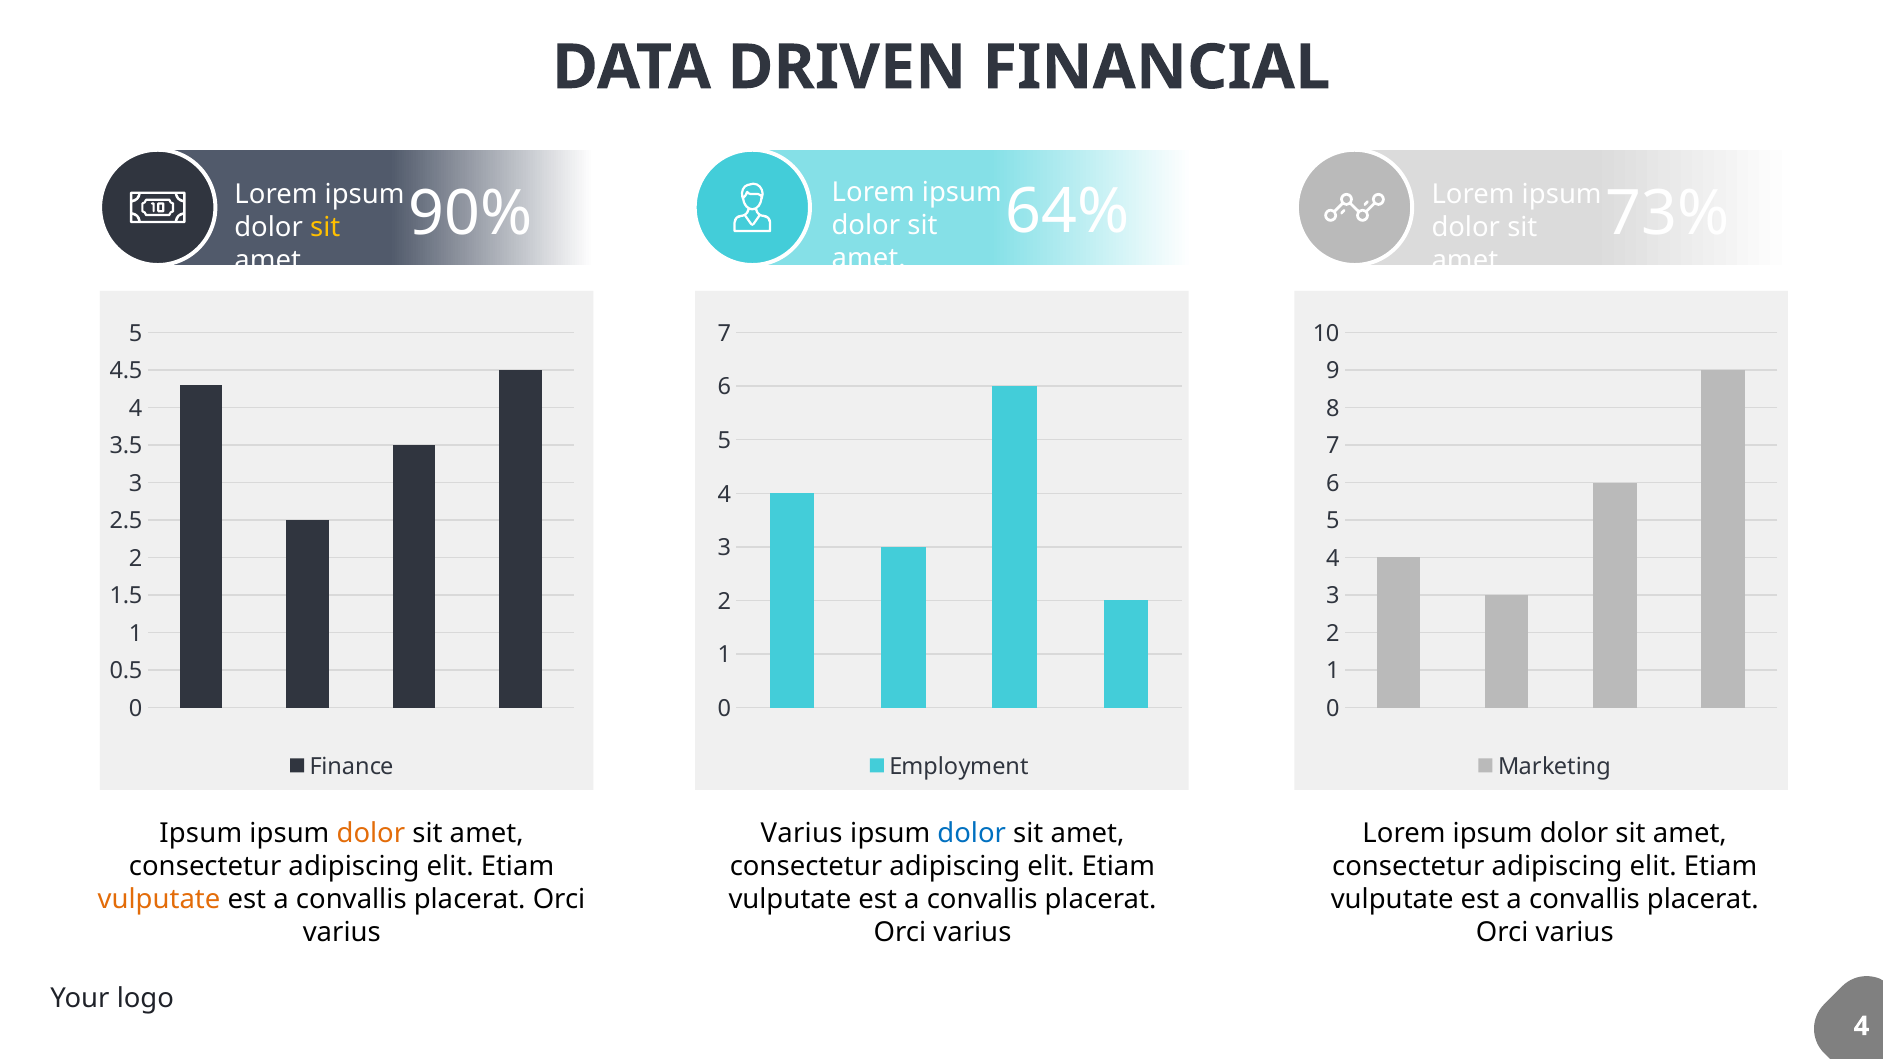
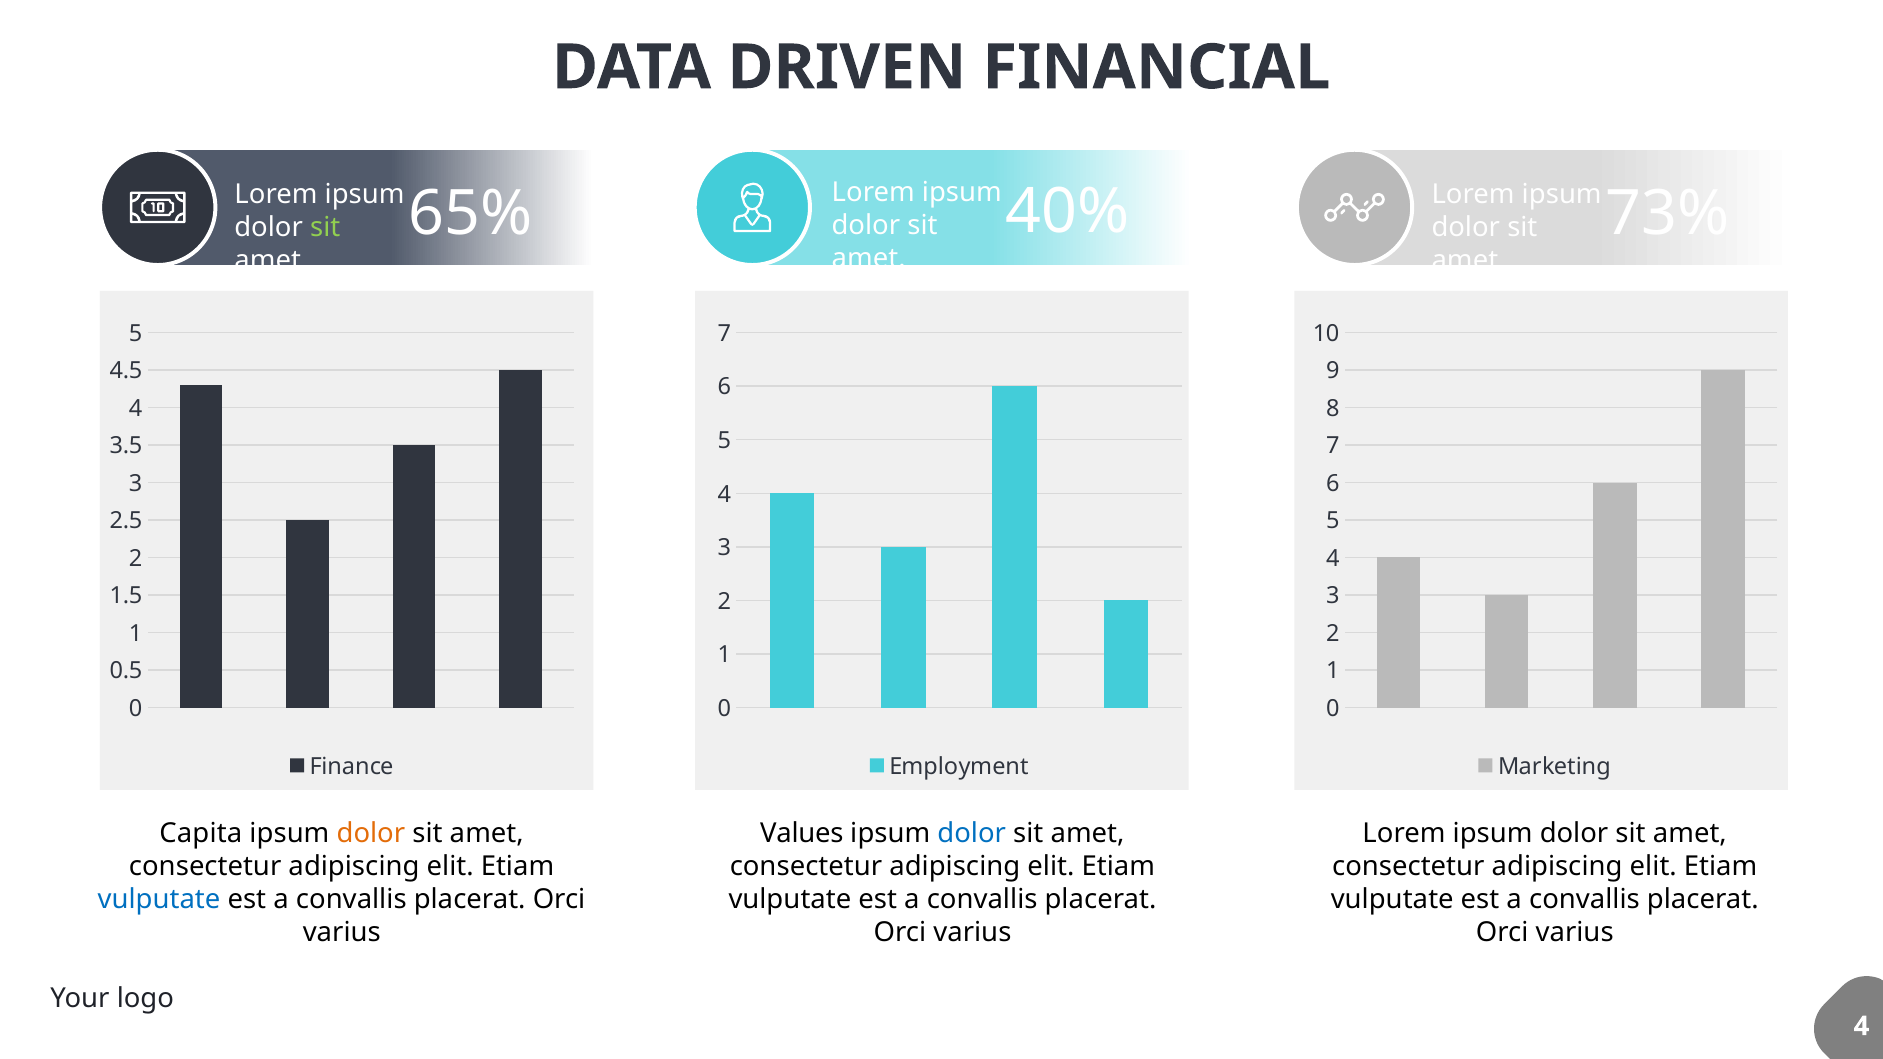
64%: 64% -> 40% (1068, 212)
90%: 90% -> 65% (470, 213)
sit colour: yellow -> light green (325, 227)
Ipsum: Ipsum -> Capita (201, 833)
Varius: Varius -> Values (802, 833)
vulputate colour: orange -> blue (159, 899)
